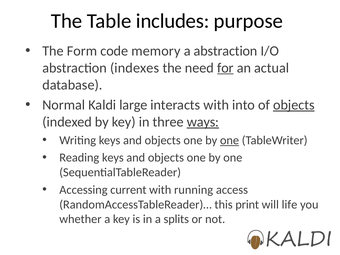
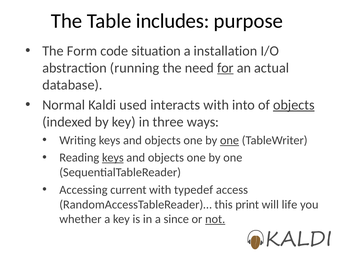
memory: memory -> situation (156, 51)
a abstraction: abstraction -> installation (226, 51)
indexes: indexes -> running (135, 68)
large: large -> used (133, 105)
ways underline: present -> none (203, 122)
keys underline: none -> present (113, 158)
running: running -> typedef (194, 190)
splits: splits -> since (176, 219)
not underline: none -> present (215, 219)
